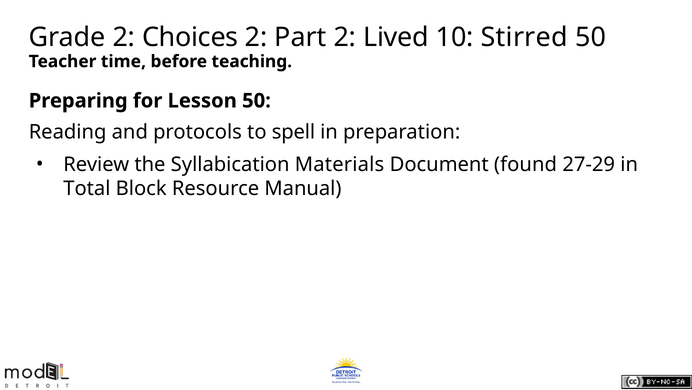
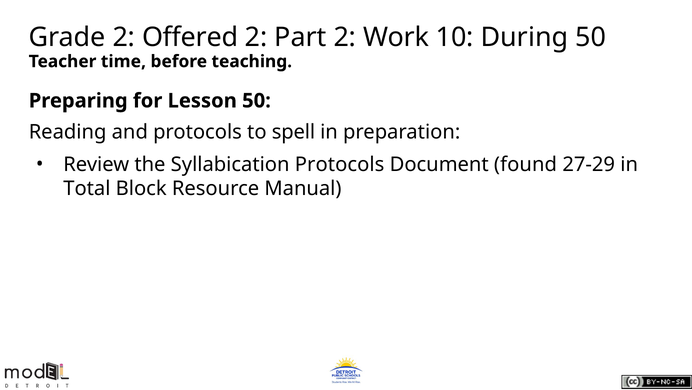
Choices: Choices -> Offered (190, 37)
Lived: Lived -> Work (396, 37)
Stirred: Stirred -> During (524, 37)
Syllabication Materials: Materials -> Protocols (340, 164)
